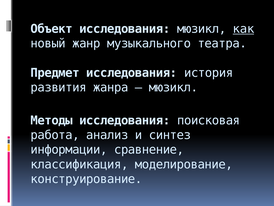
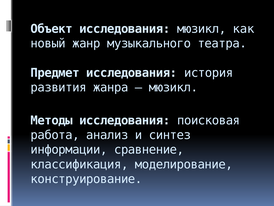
как underline: present -> none (243, 29)
